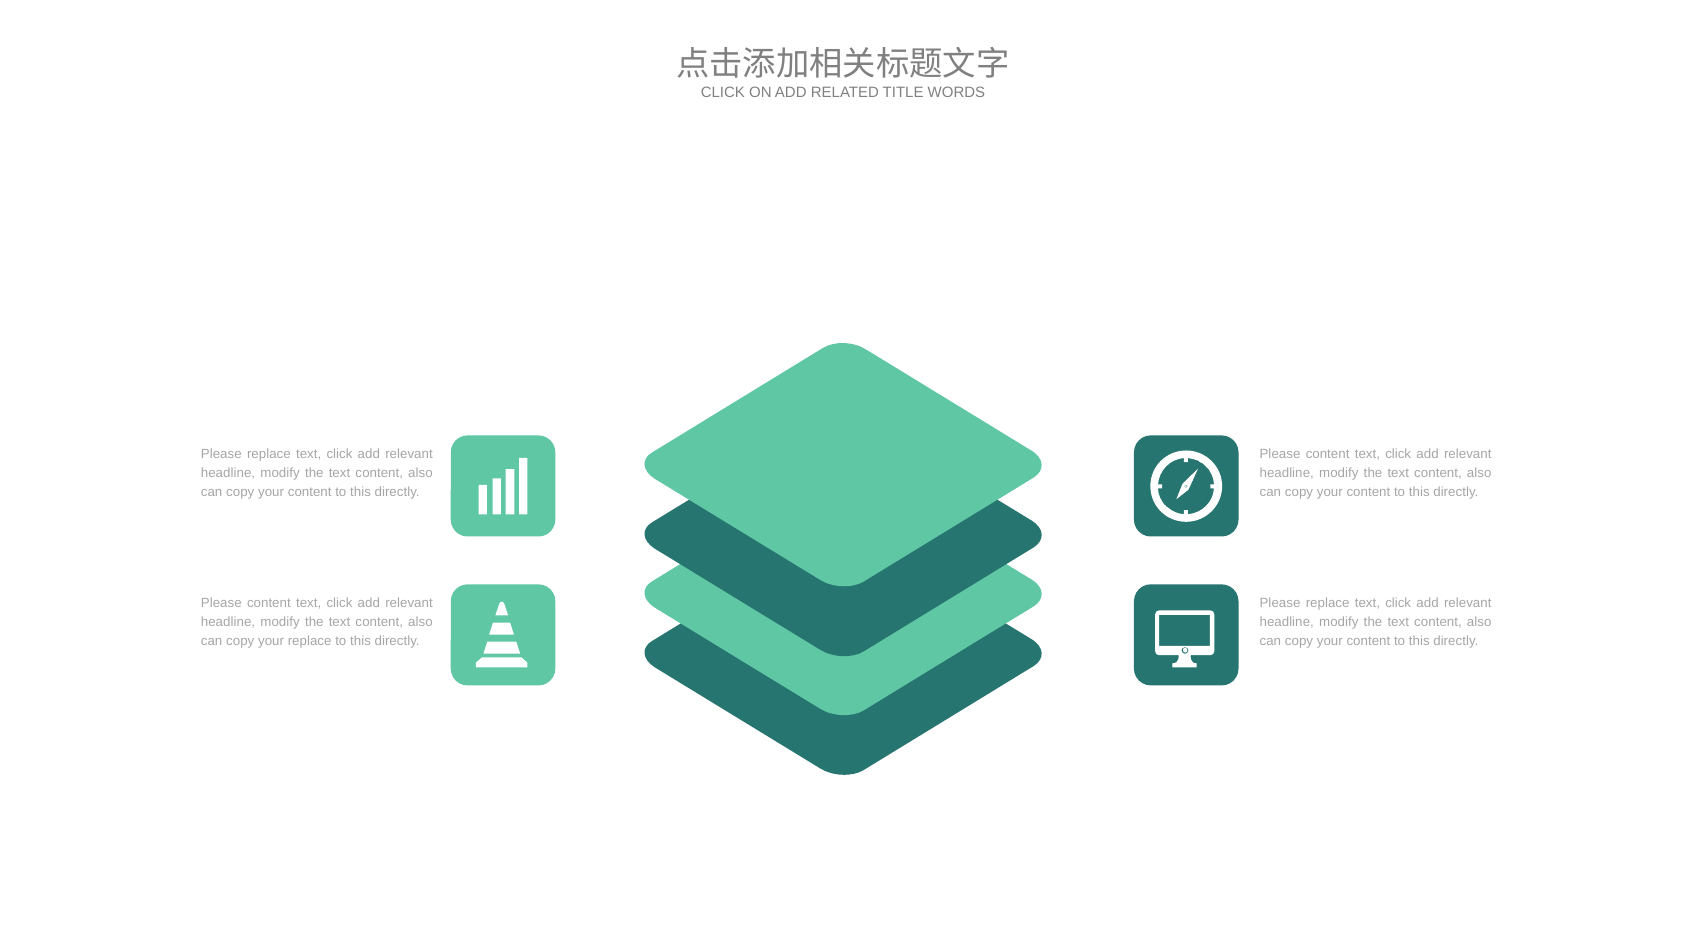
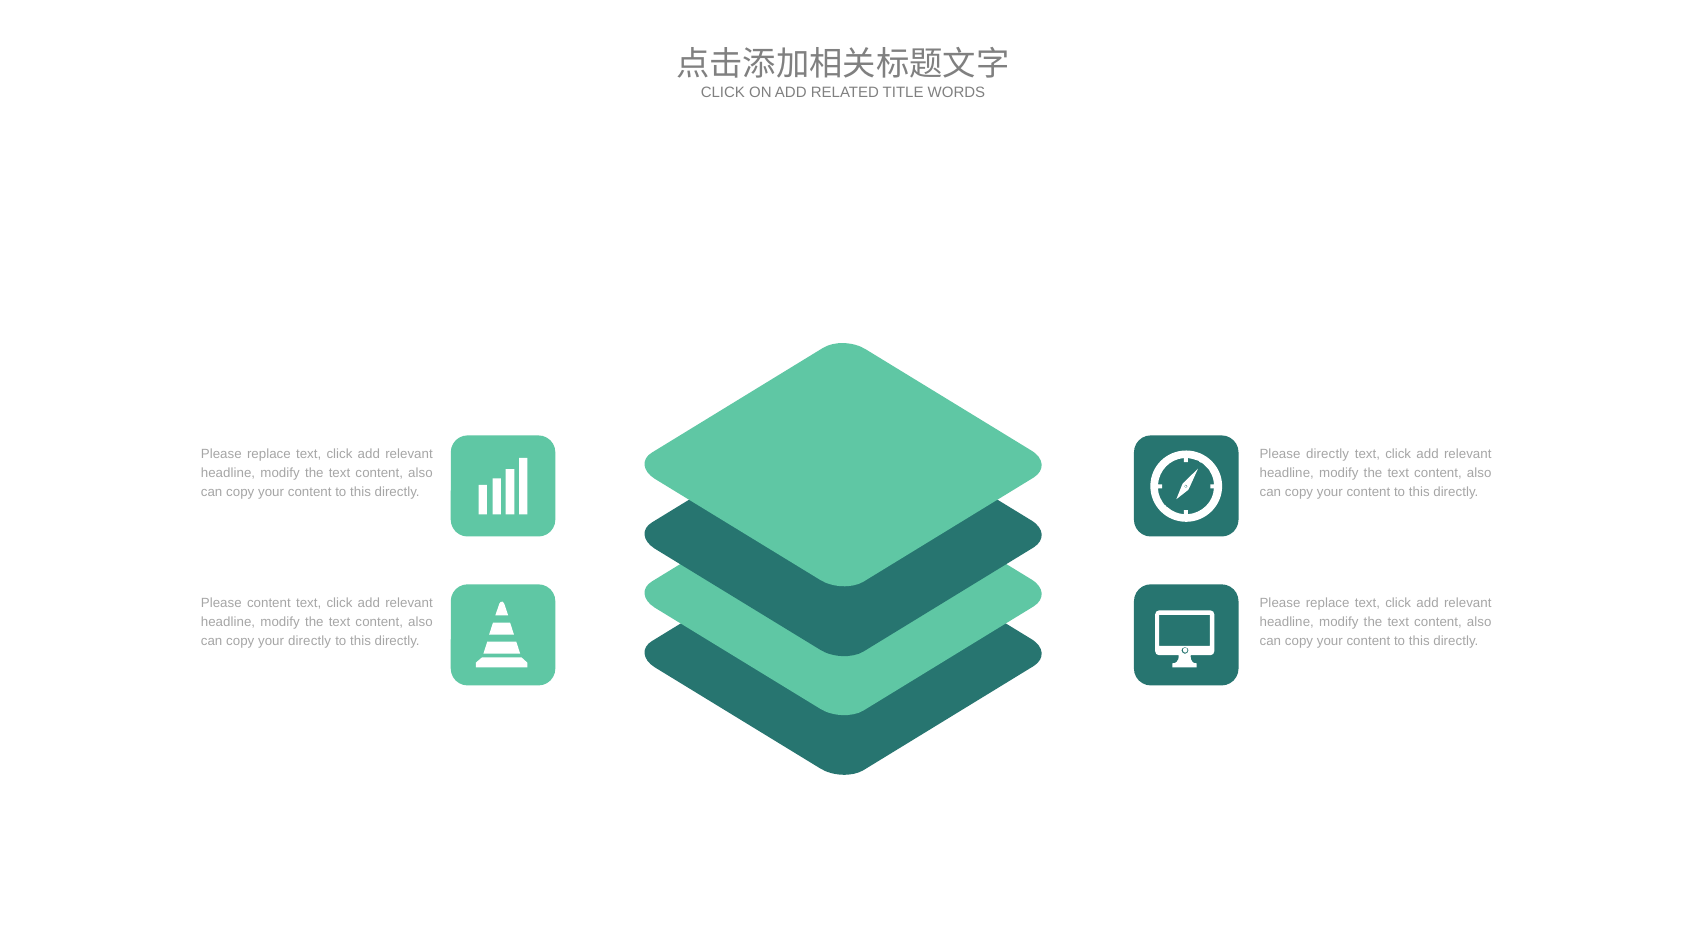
content: content -> directly (1328, 454)
your replace: replace -> directly (310, 641)
